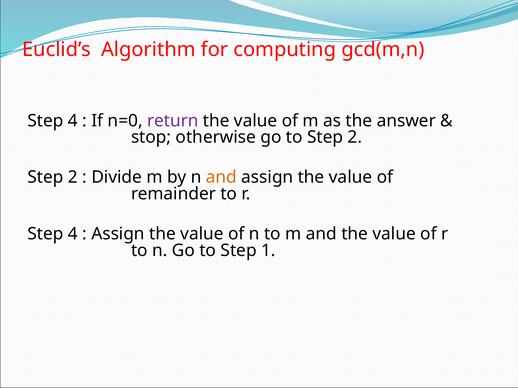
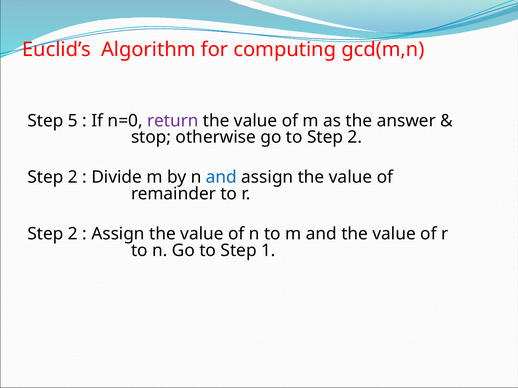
4: 4 -> 5 (73, 121)
and colour: orange -> blue (221, 177)
4: 4 -> 2 (73, 234)
